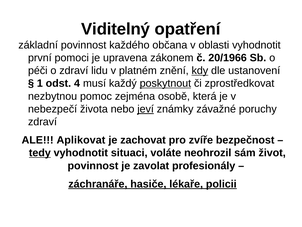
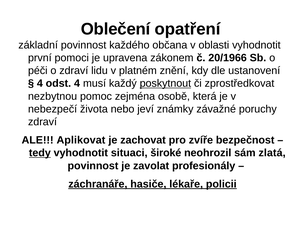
Viditelný: Viditelný -> Oblečení (116, 29)
kdy underline: present -> none (200, 70)
1: 1 -> 4 (40, 83)
jeví underline: present -> none (146, 109)
voláte: voláte -> široké (166, 153)
život: život -> zlatá (272, 153)
